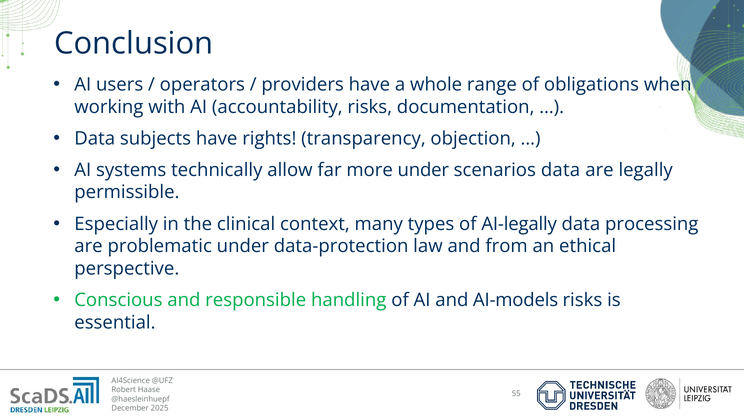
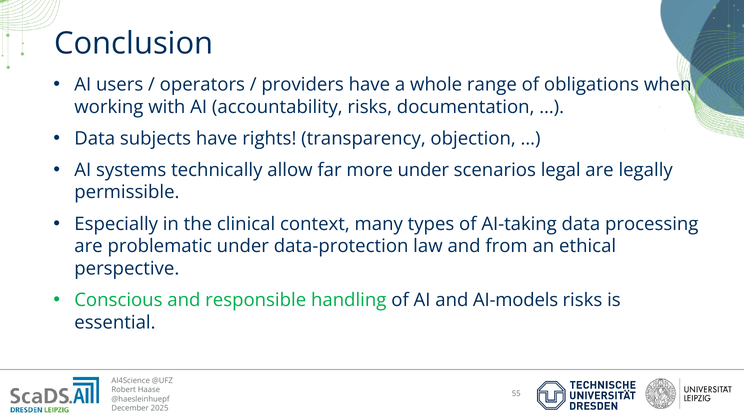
scenarios data: data -> legal (561, 170)
AI-legally: AI-legally -> AI-taking (519, 224)
